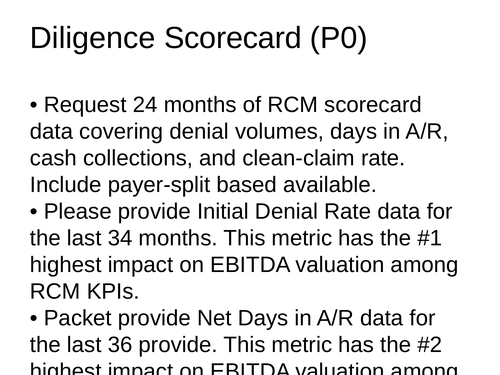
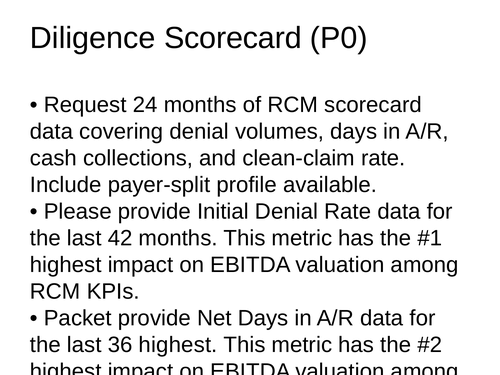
based: based -> profile (247, 185)
34: 34 -> 42 (120, 238)
36 provide: provide -> highest (178, 345)
